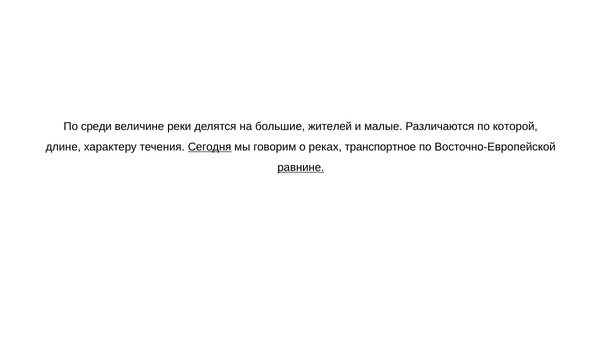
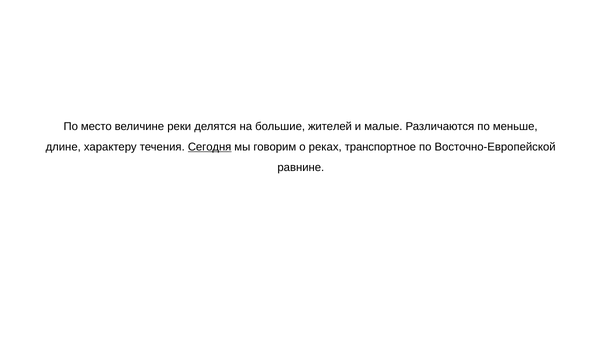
среди: среди -> место (96, 126)
которой: которой -> меньше (515, 126)
равнине underline: present -> none (301, 167)
